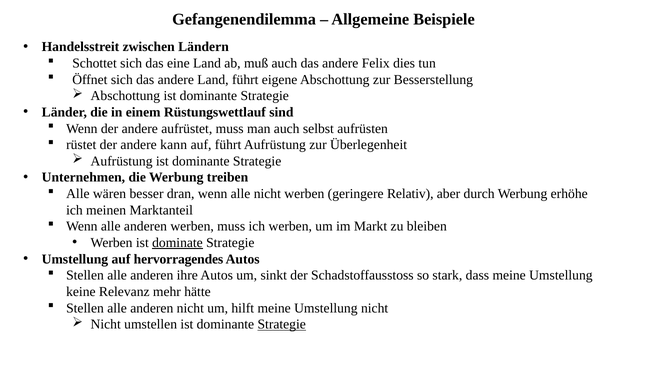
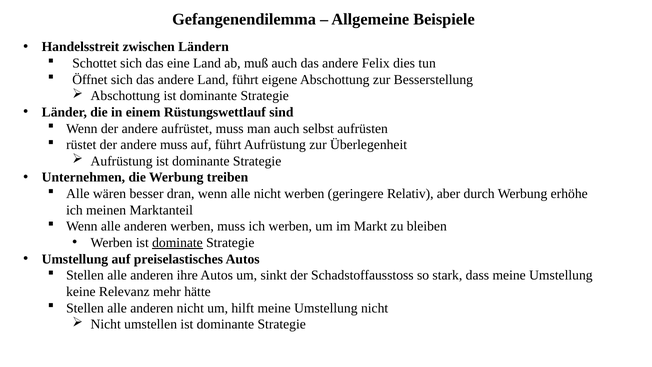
andere kann: kann -> muss (174, 145)
hervorragendes: hervorragendes -> preiselastisches (178, 259)
Strategie underline: present -> none (282, 324)
